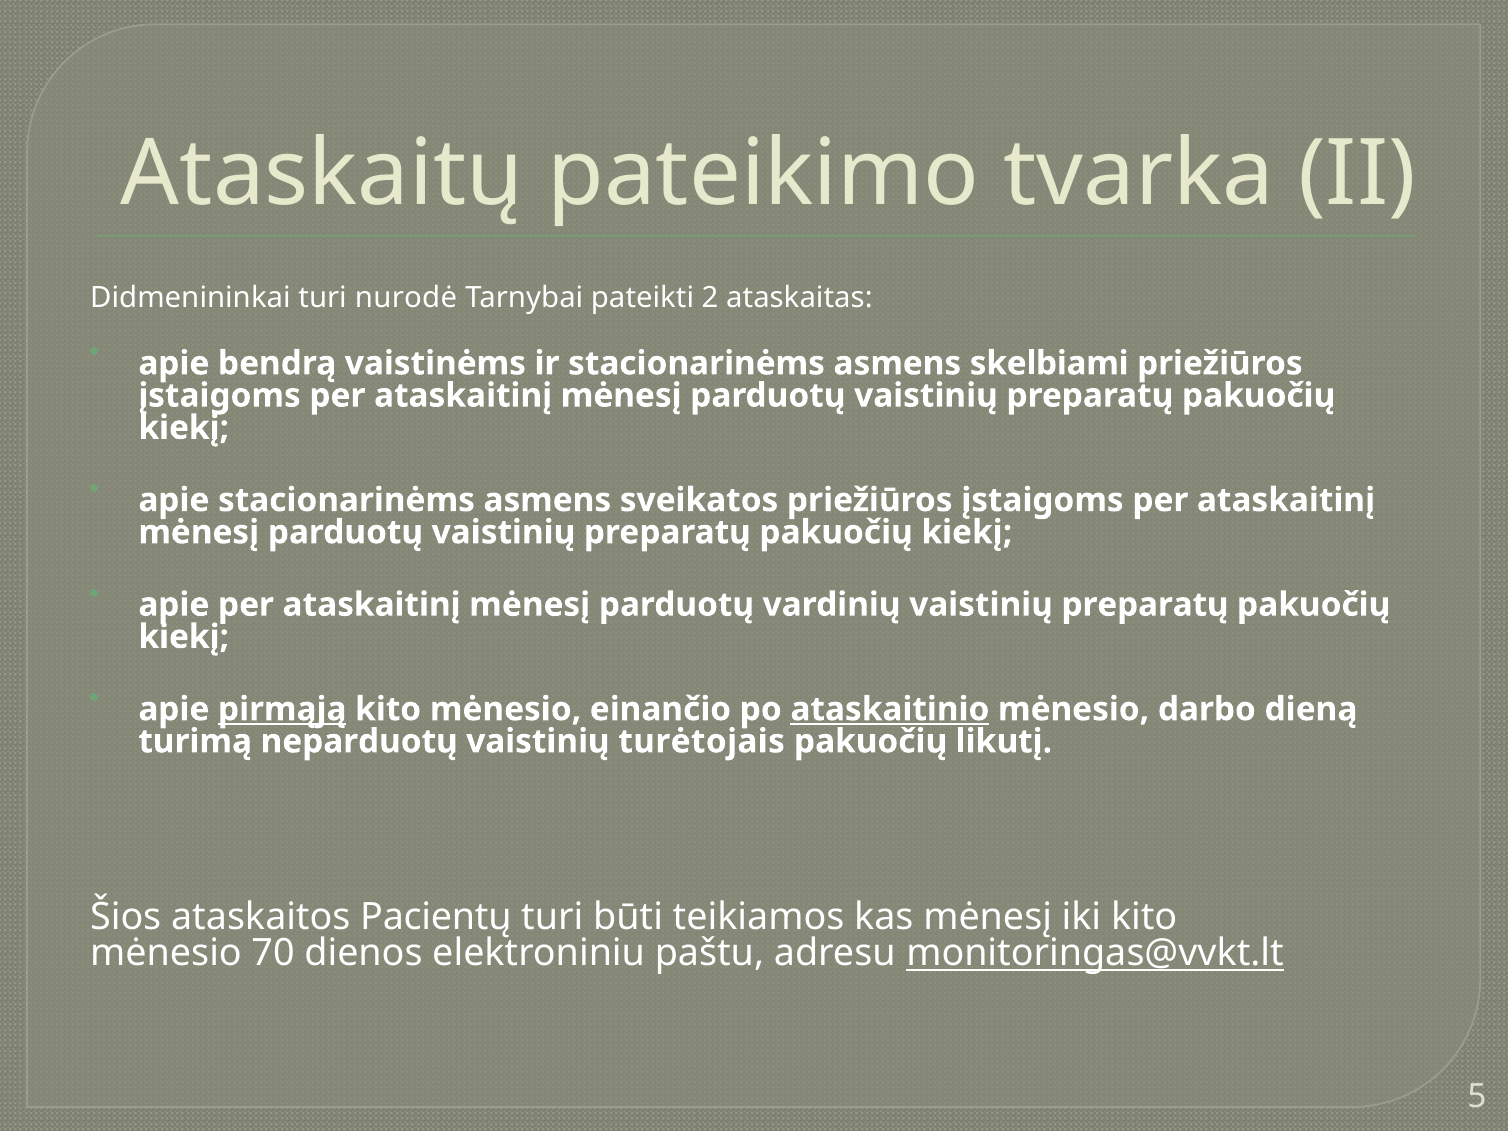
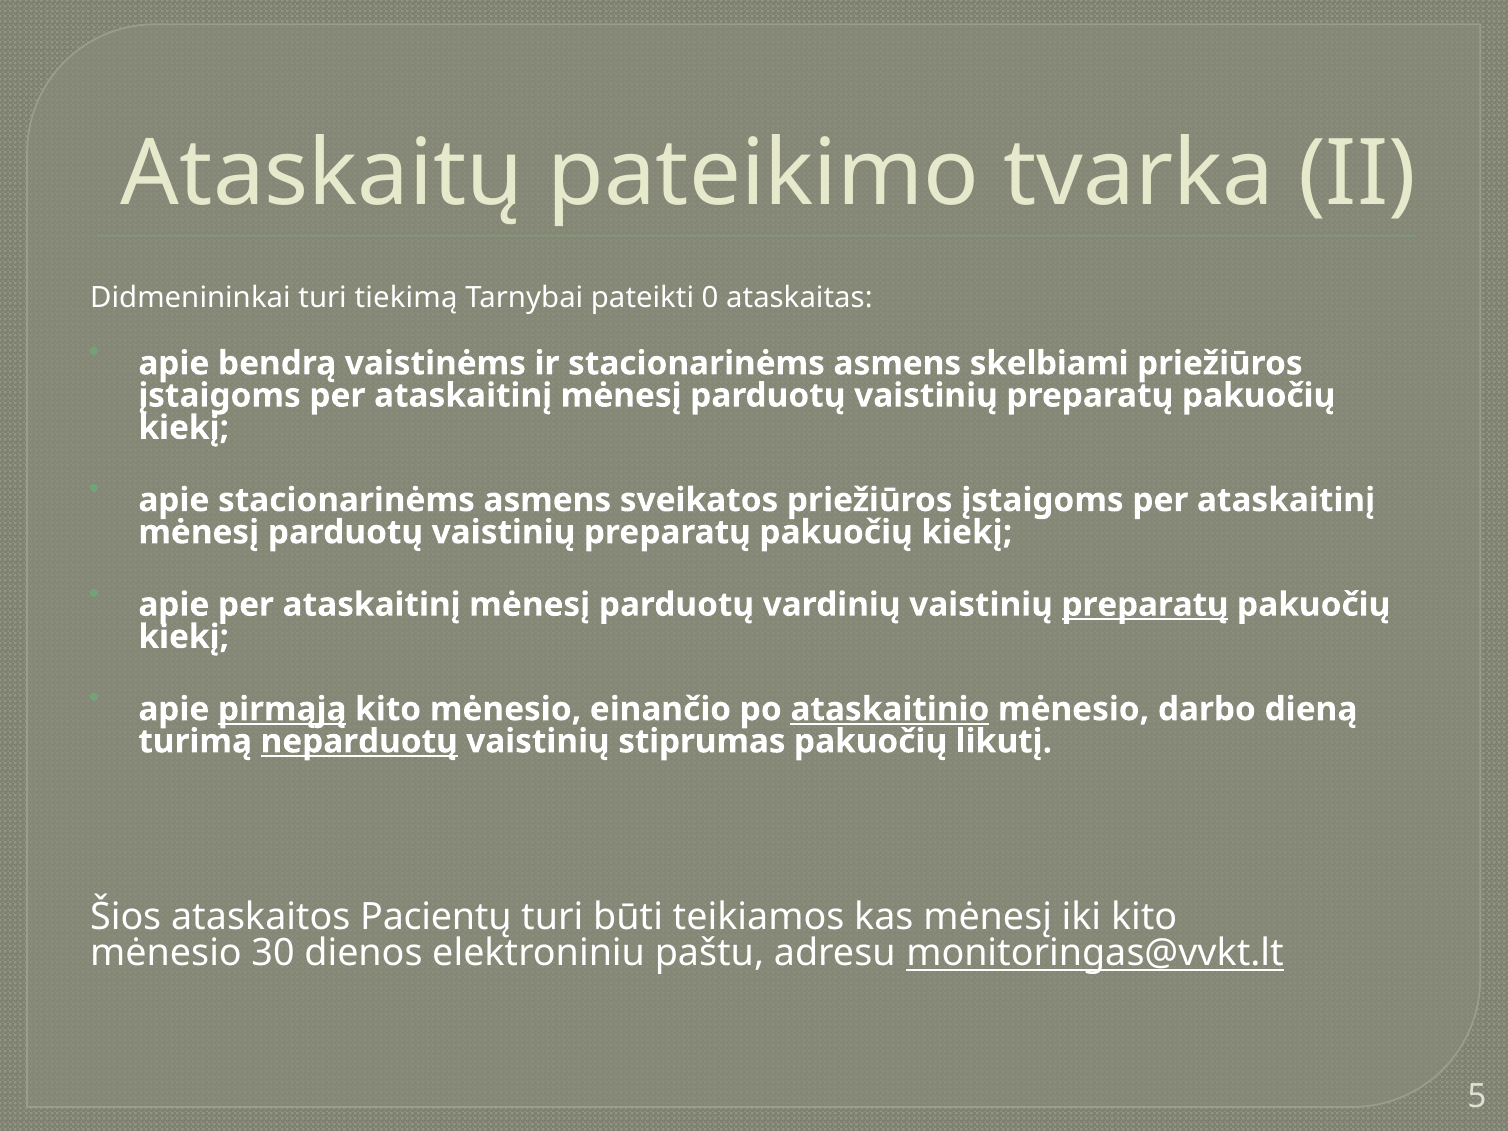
nurodė: nurodė -> tiekimą (406, 297)
2: 2 -> 0 (710, 297)
preparatų underline: none -> present (1145, 605)
neparduotų underline: none -> present (359, 741)
turėtojais: turėtojais -> stiprumas (702, 741)
70: 70 -> 30 (273, 953)
